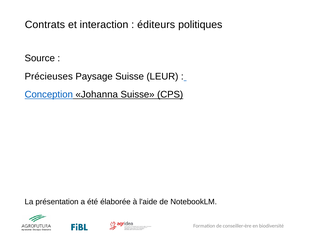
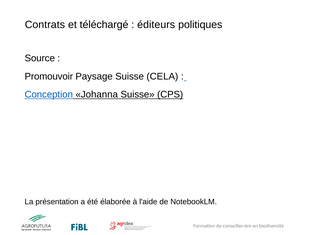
interaction: interaction -> téléchargé (104, 25)
Précieuses: Précieuses -> Promouvoir (49, 76)
LEUR: LEUR -> CELA (162, 76)
